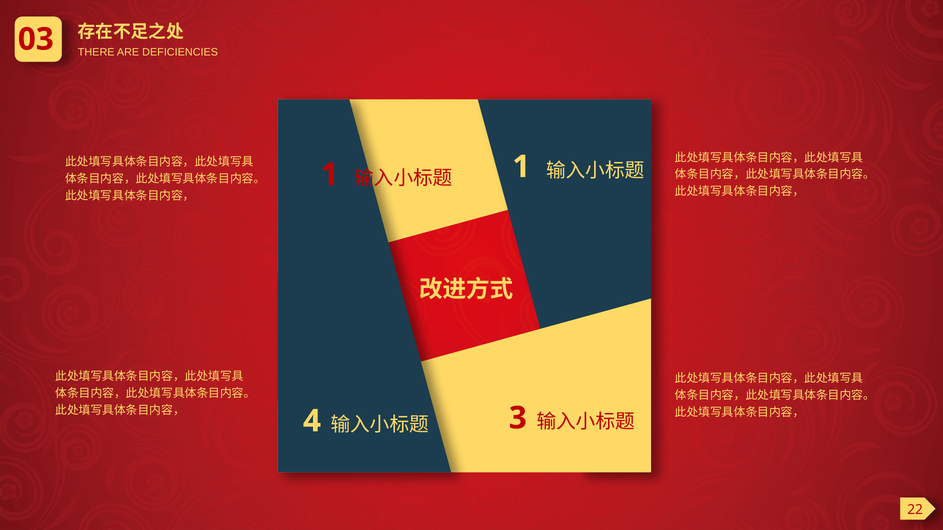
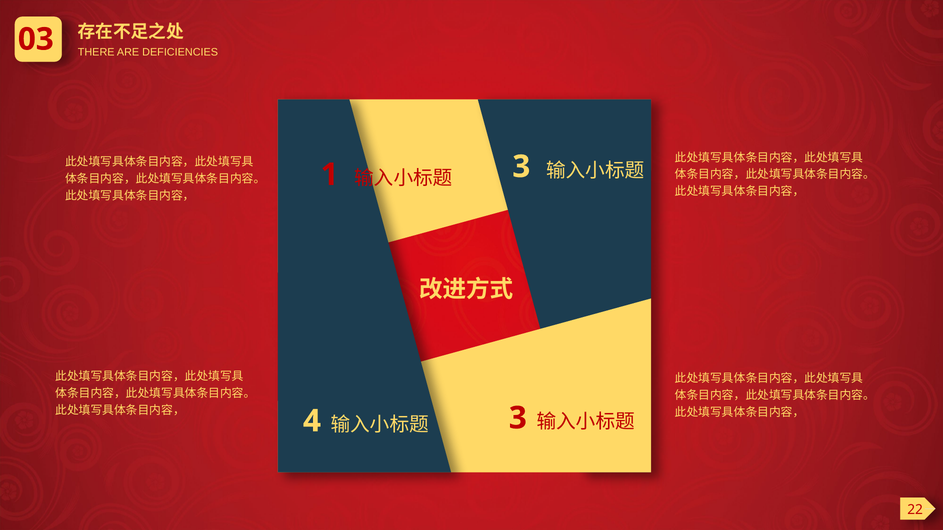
1: 1 -> 3 (521, 167)
